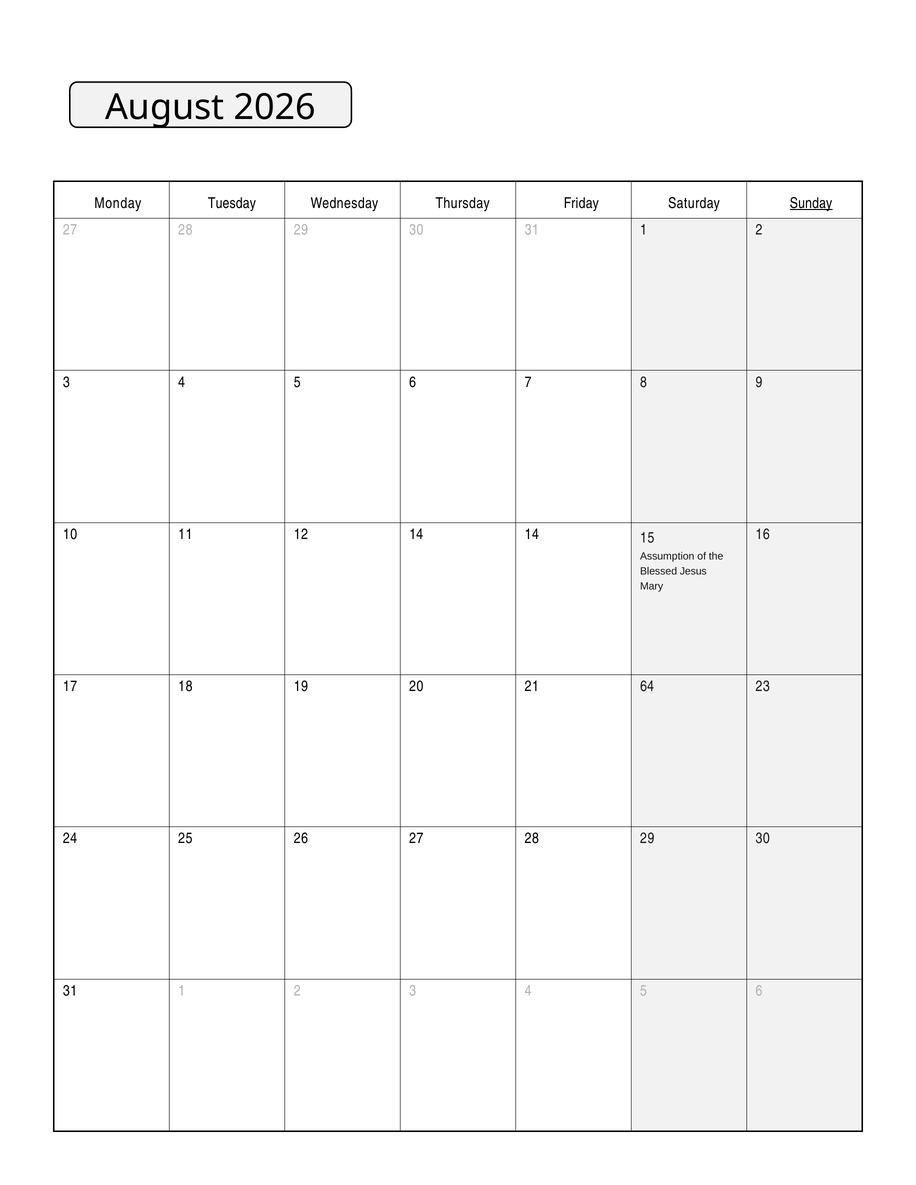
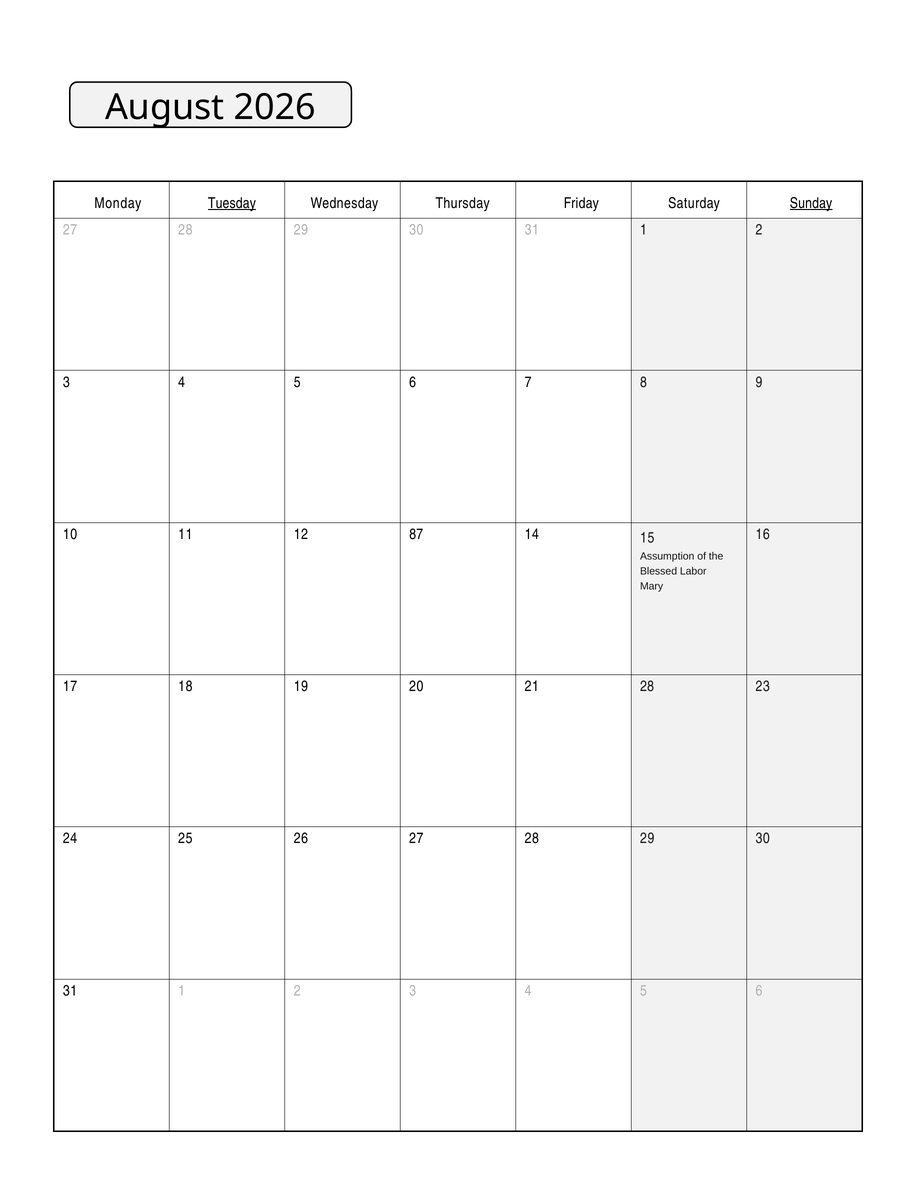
Tuesday underline: none -> present (232, 203)
12 14: 14 -> 87 (416, 534)
Jesus: Jesus -> Labor (693, 572)
21 64: 64 -> 28 (647, 687)
